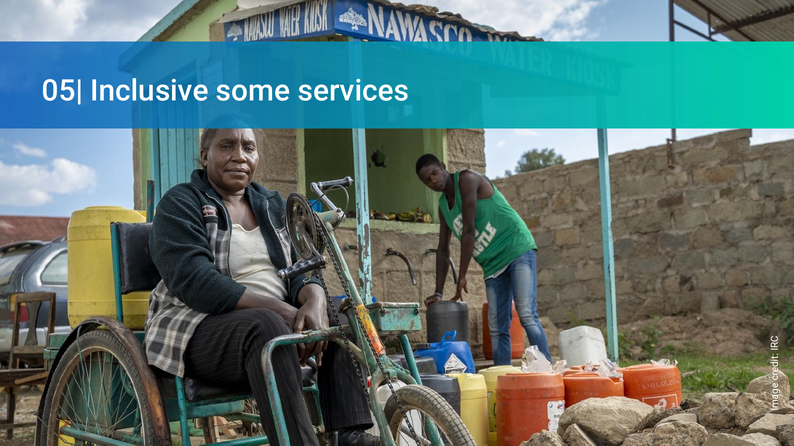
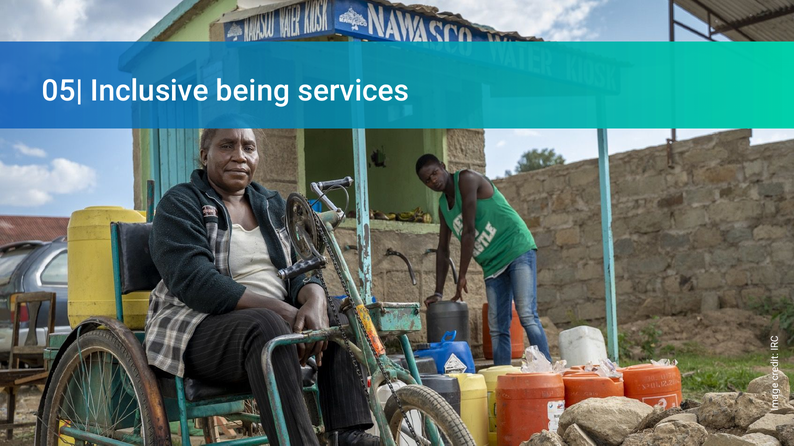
some: some -> being (253, 91)
